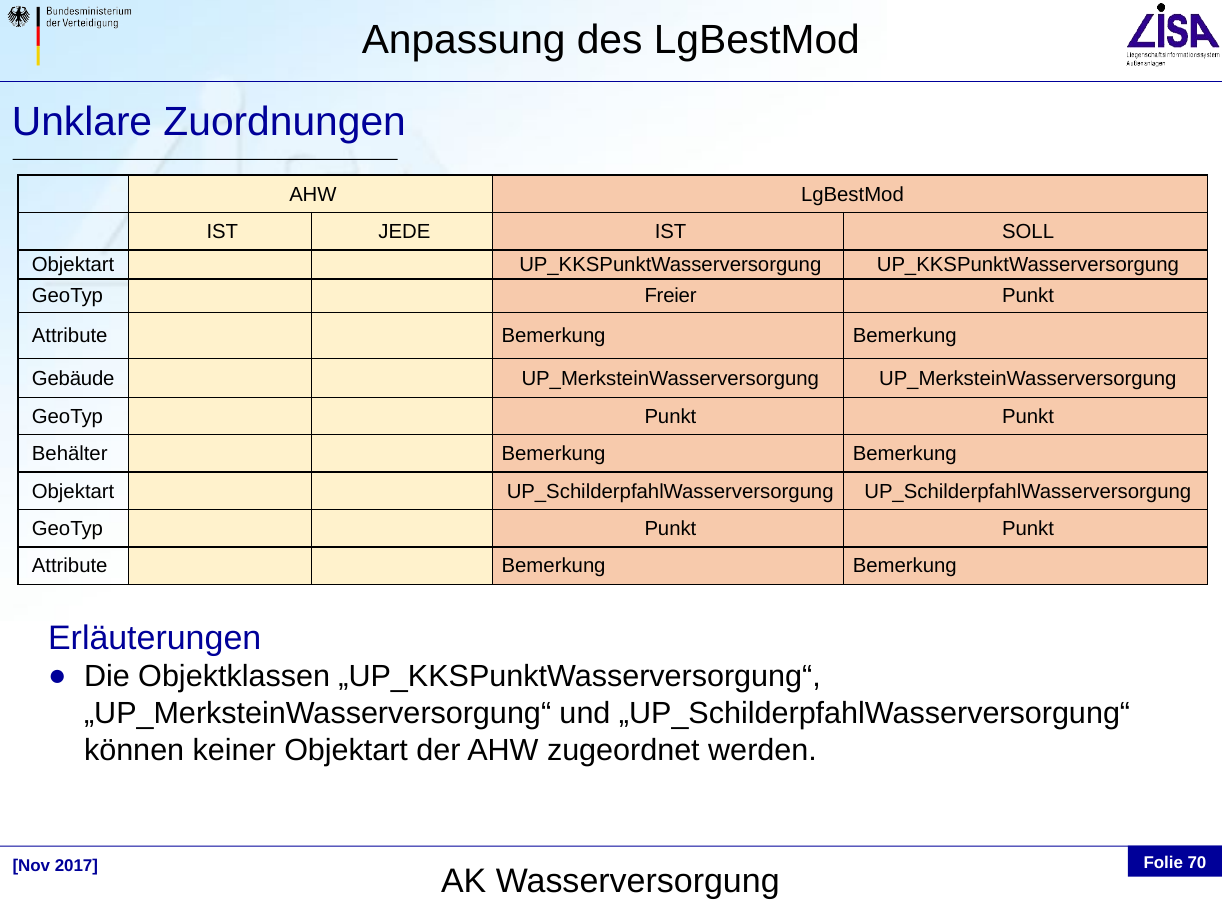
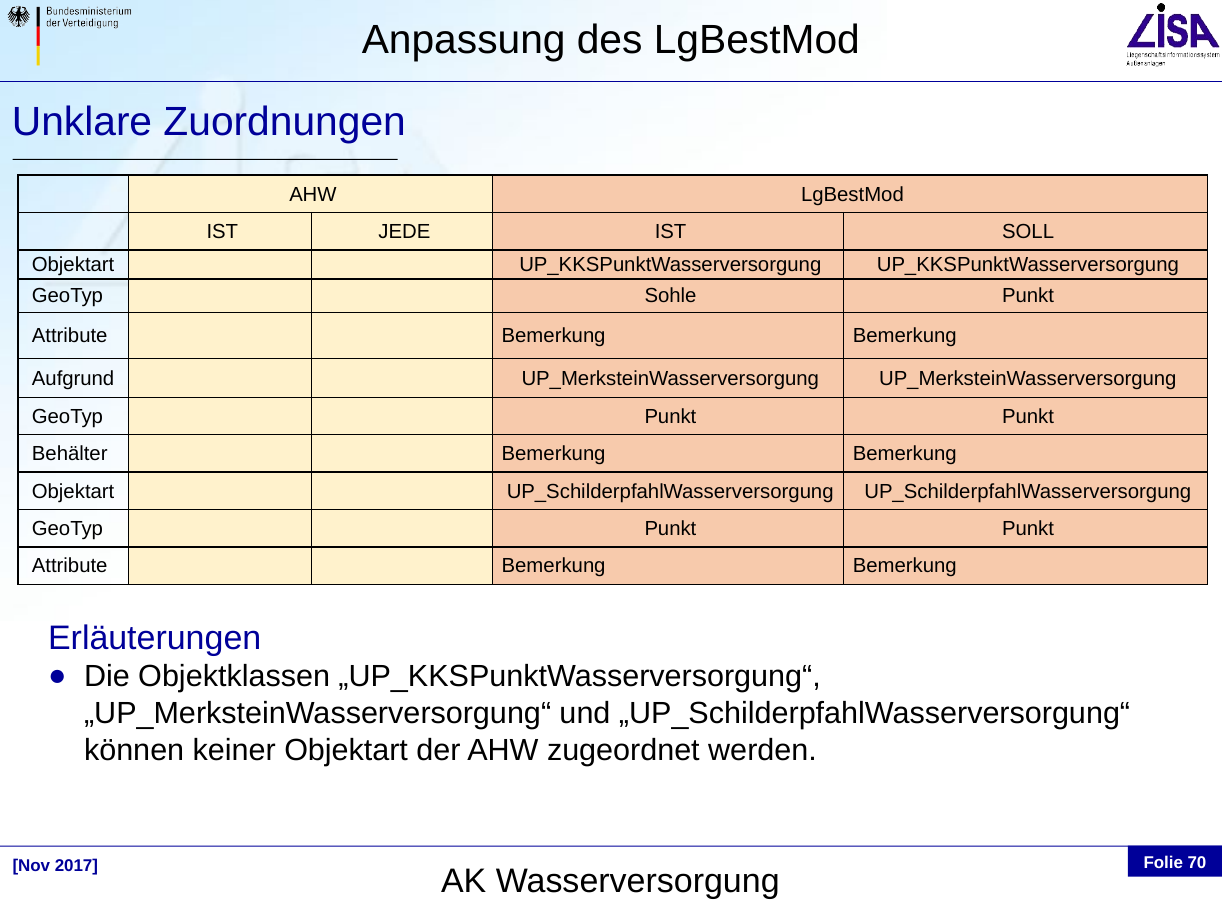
Freier: Freier -> Sohle (671, 296)
Gebäude: Gebäude -> Aufgrund (73, 378)
